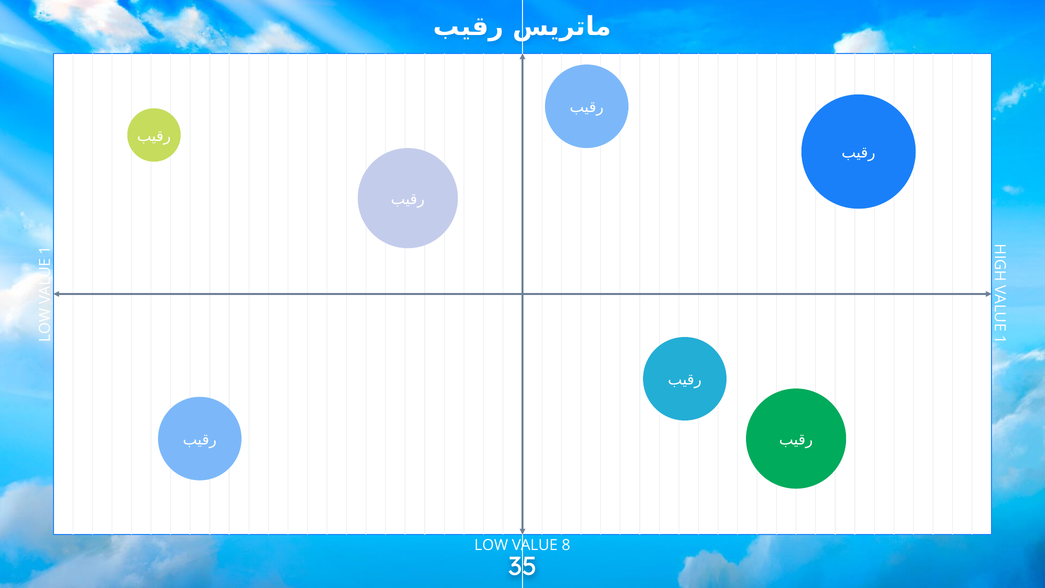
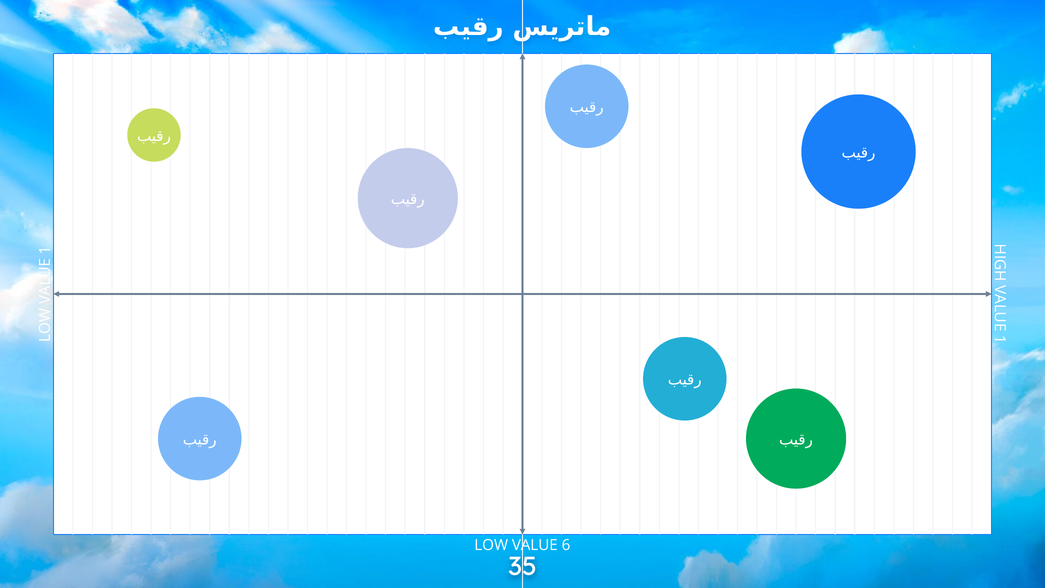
8: 8 -> 6 (566, 545)
